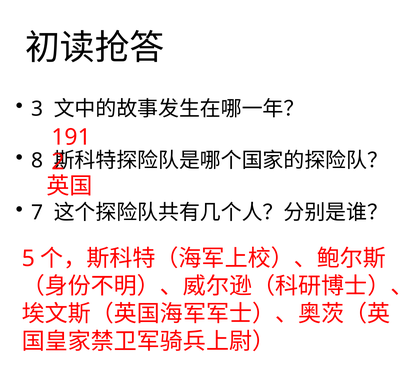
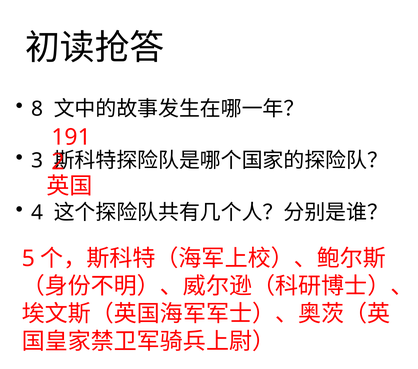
3: 3 -> 8 (37, 109)
8: 8 -> 3 (37, 161)
7: 7 -> 4 (37, 213)
